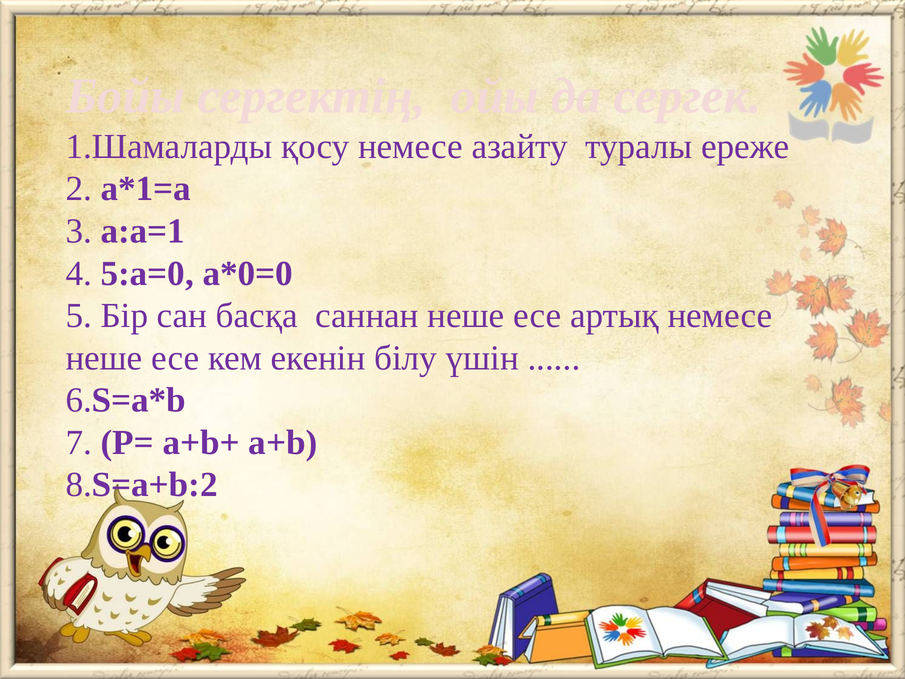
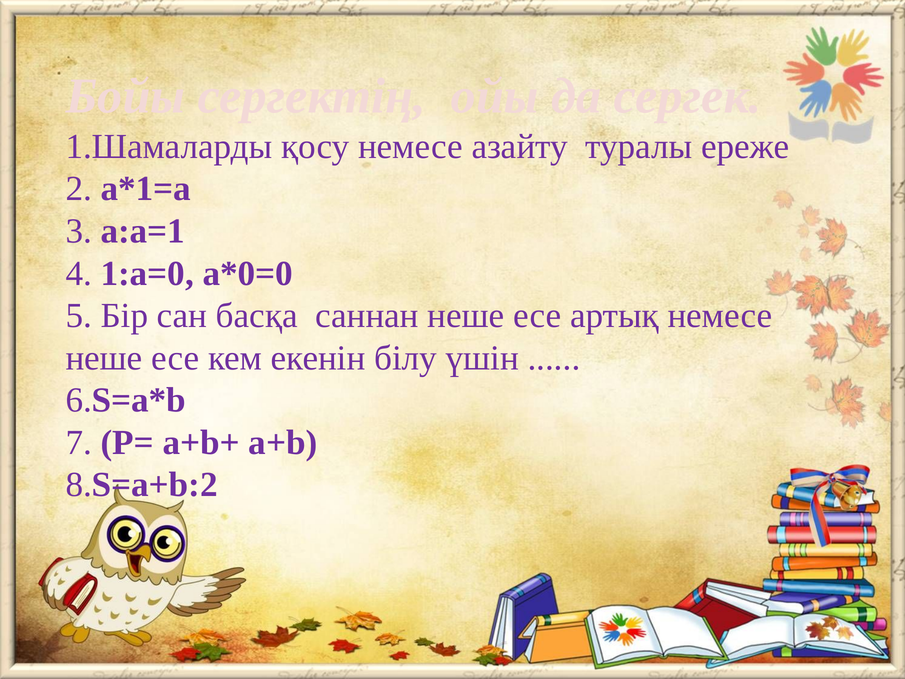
5:а=0: 5:а=0 -> 1:а=0 (147, 273)
